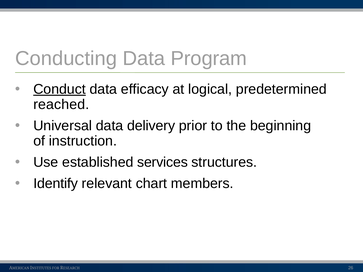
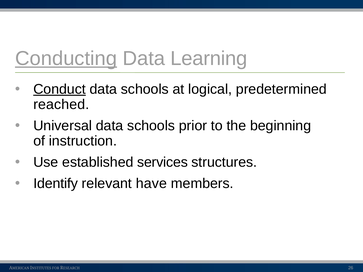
Conducting underline: none -> present (66, 59)
Program: Program -> Learning (209, 59)
efficacy: efficacy -> schools (145, 89)
delivery: delivery -> schools (151, 126)
chart: chart -> have (151, 184)
